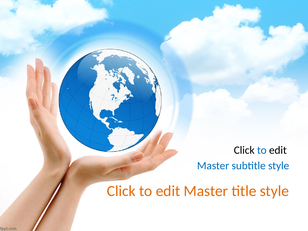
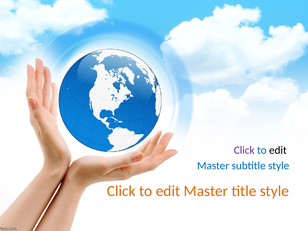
Click colour: black -> purple (244, 150)
